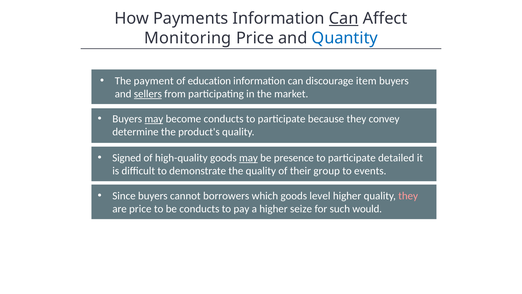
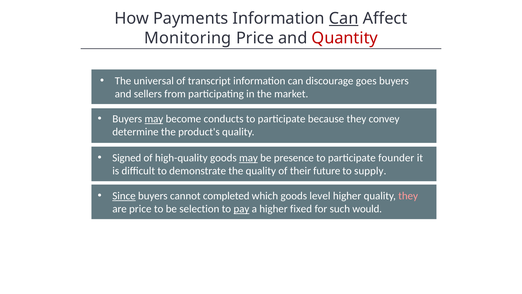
Quantity colour: blue -> red (345, 38)
payment: payment -> universal (154, 81)
education: education -> transcript (209, 81)
item: item -> goes (366, 81)
sellers underline: present -> none (148, 94)
detailed: detailed -> founder (396, 158)
group: group -> future (327, 171)
events: events -> supply (370, 171)
Since underline: none -> present (124, 196)
borrowers: borrowers -> completed (226, 196)
be conducts: conducts -> selection (199, 209)
pay underline: none -> present (241, 209)
seize: seize -> fixed (301, 209)
